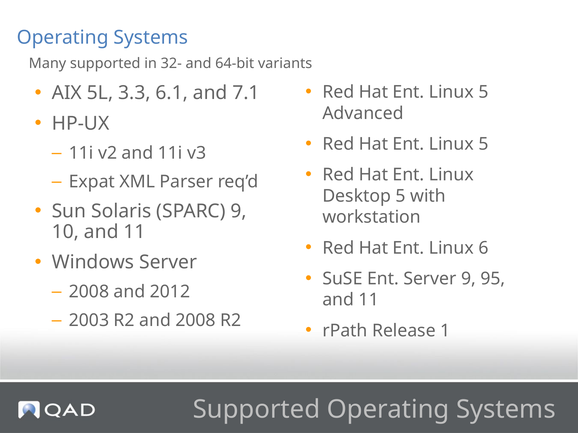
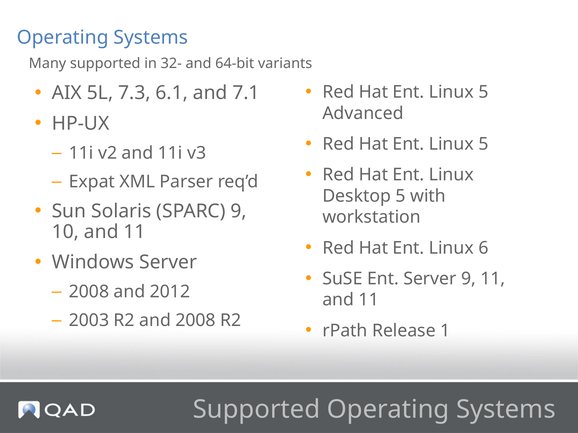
3.3: 3.3 -> 7.3 (134, 93)
9 95: 95 -> 11 (493, 279)
